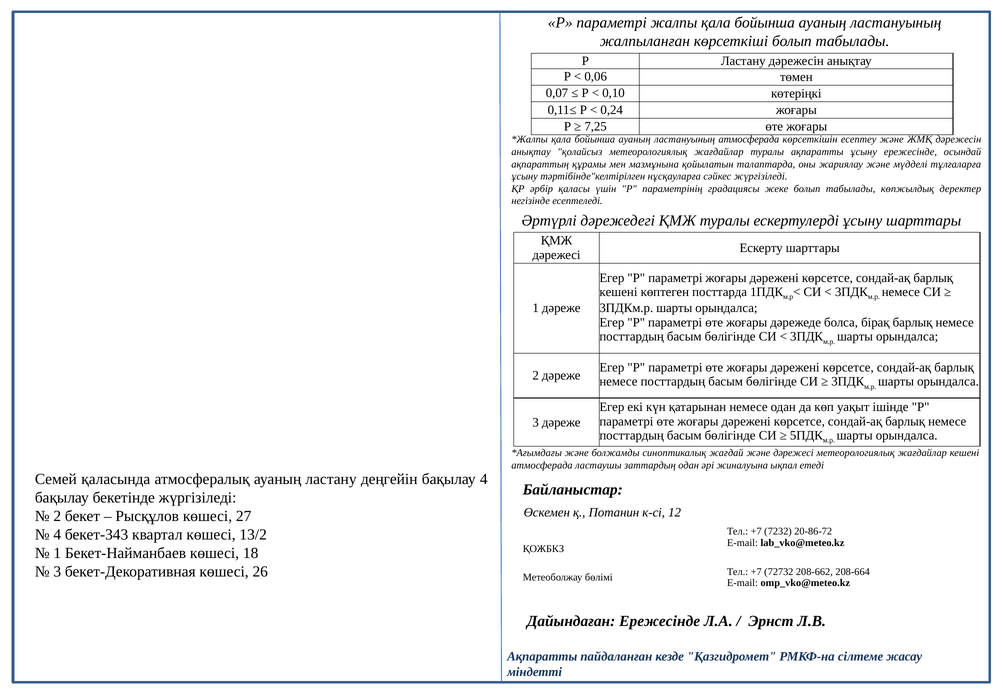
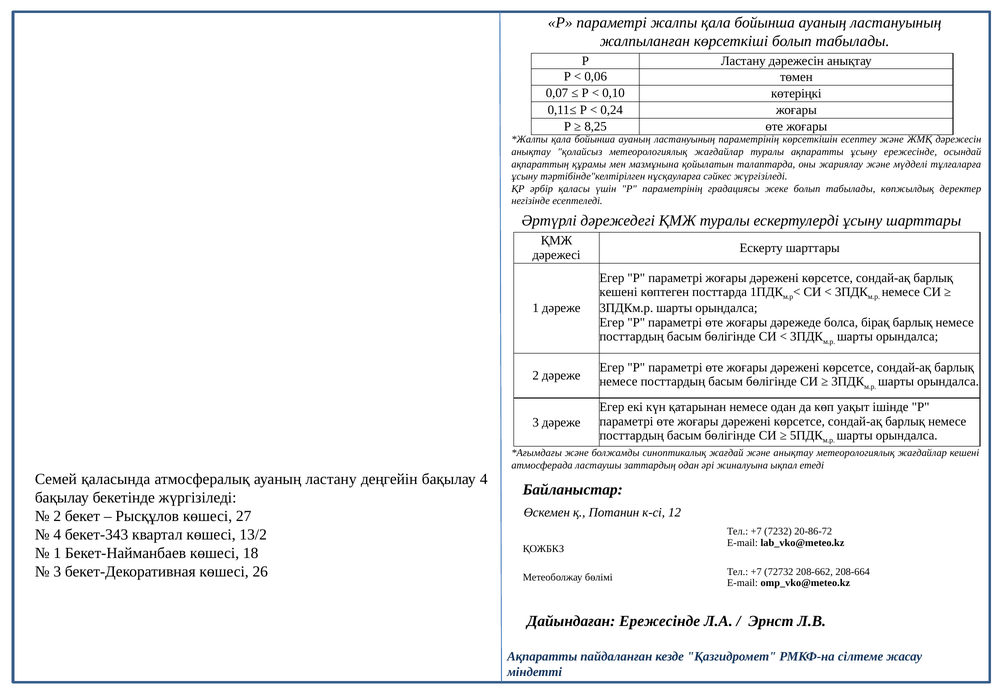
7,25: 7,25 -> 8,25 (596, 126)
ластануының атмосферада: атмосферада -> параметрінің (749, 140)
және дәрежесі: дәрежесі -> анықтау (793, 453)
